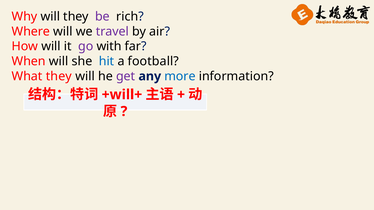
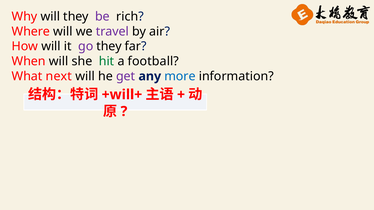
go with: with -> they (109, 46)
hit colour: blue -> green (107, 61)
What they: they -> next (59, 76)
